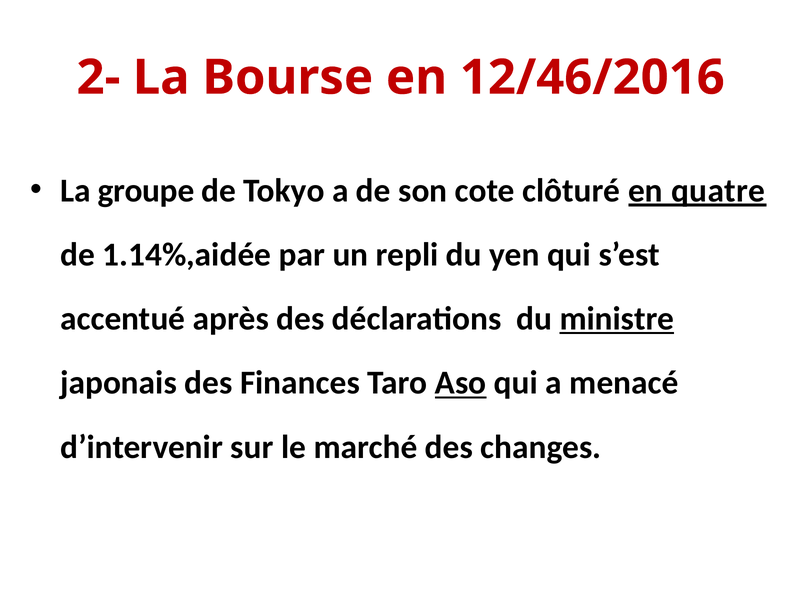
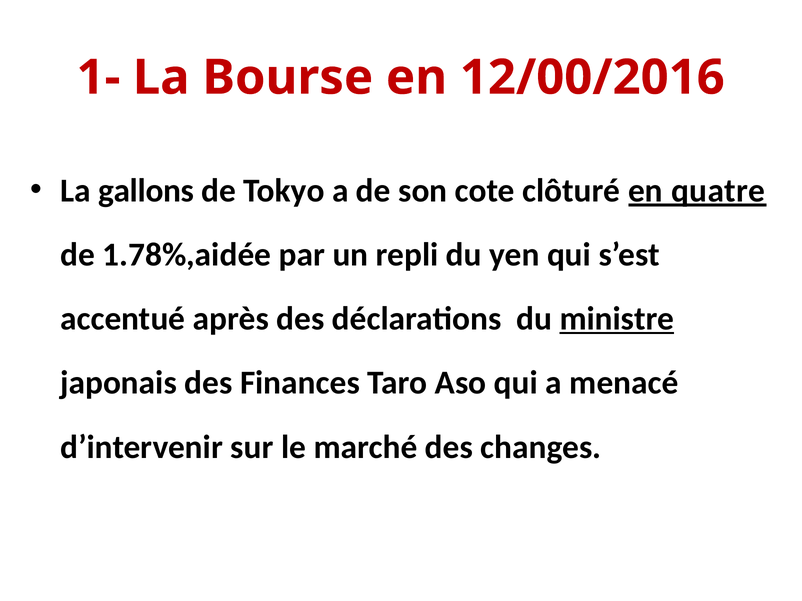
2-: 2- -> 1- (98, 78)
12/46/2016: 12/46/2016 -> 12/00/2016 (592, 78)
groupe: groupe -> gallons (146, 191)
1.14%,aidée: 1.14%,aidée -> 1.78%,aidée (187, 255)
Aso underline: present -> none (461, 383)
